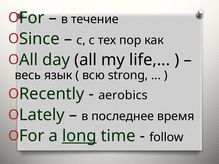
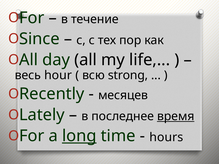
язык: язык -> hour (58, 75)
aerobics: aerobics -> месяцев (123, 95)
время underline: none -> present (176, 116)
follow: follow -> hours (166, 137)
